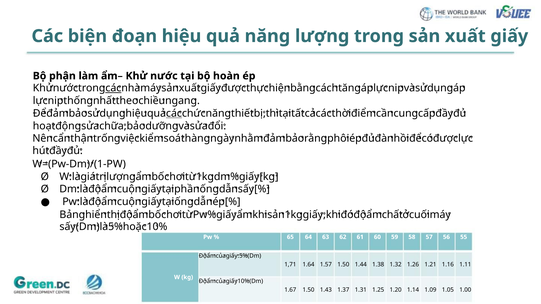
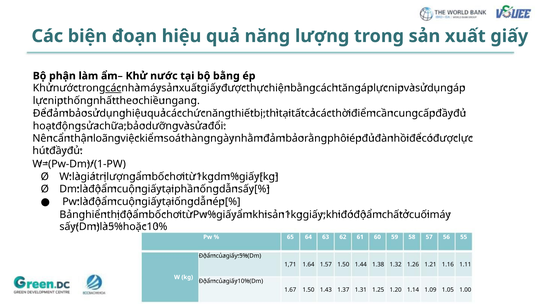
bộ hoàn: hoàn -> bằng (226, 76)
các underline: present -> none (174, 113)
trống: trống -> loãng (107, 139)
